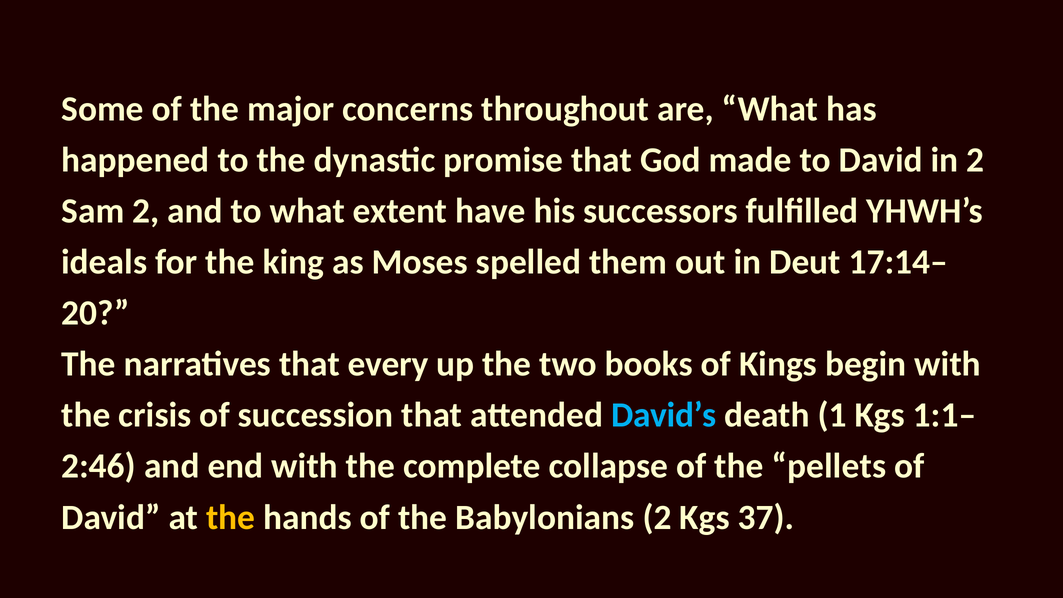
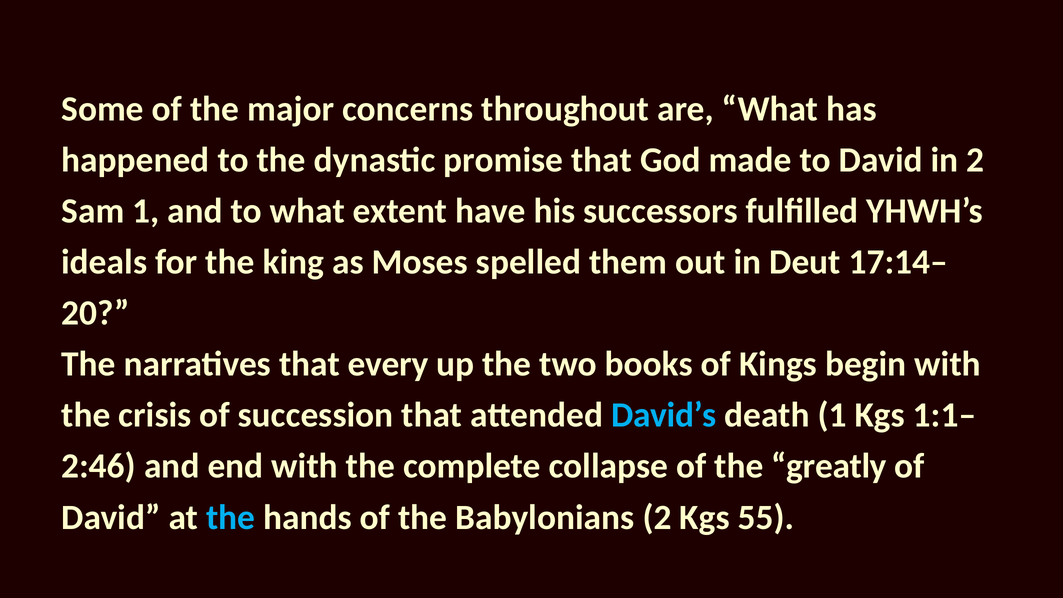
Sam 2: 2 -> 1 (146, 211)
pellets: pellets -> greatly (829, 466)
the colour: yellow -> light blue (231, 517)
37: 37 -> 55 (766, 517)
